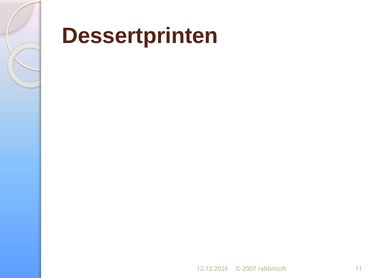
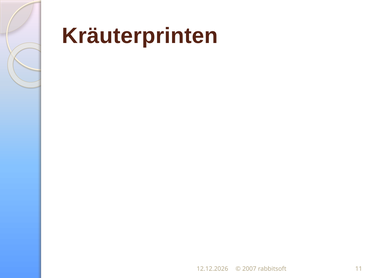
Dessertprinten: Dessertprinten -> Kräuterprinten (140, 36)
